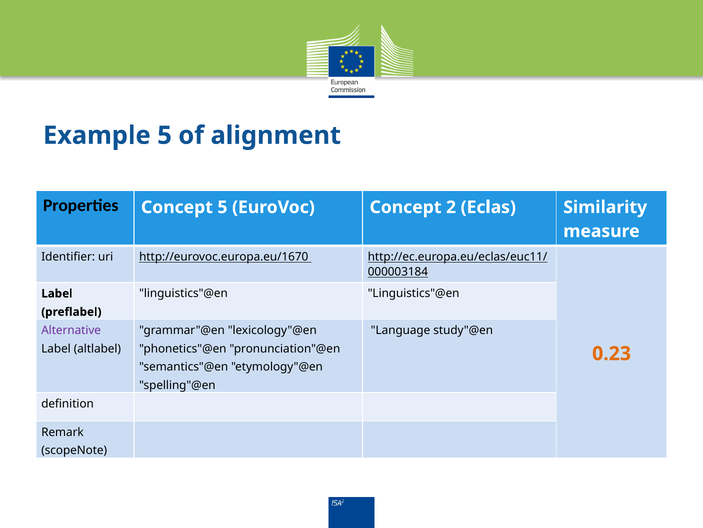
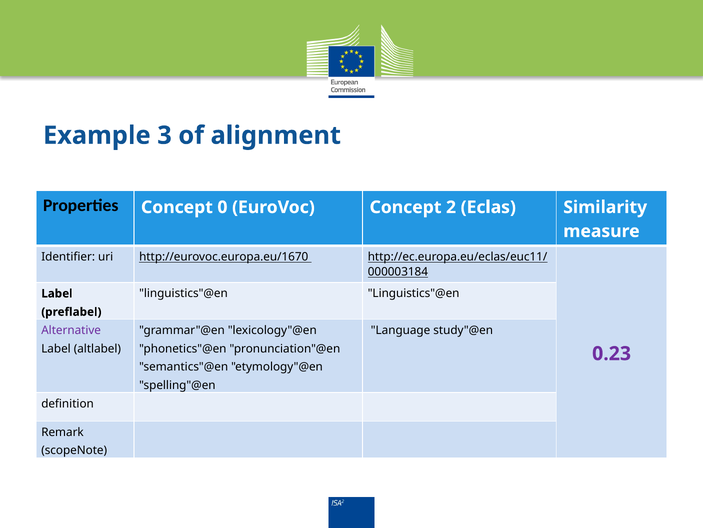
Example 5: 5 -> 3 (165, 135)
Concept 5: 5 -> 0 (222, 207)
0.23 colour: orange -> purple (612, 353)
